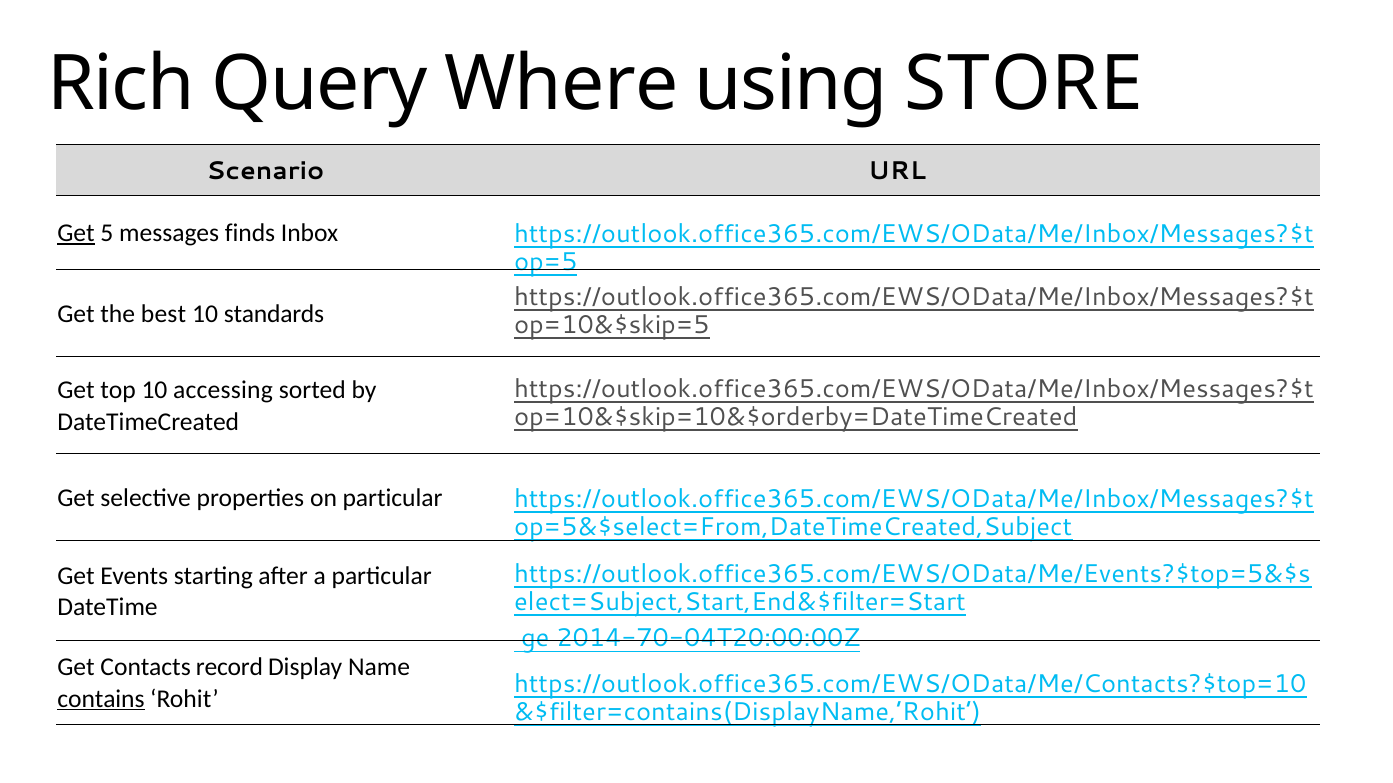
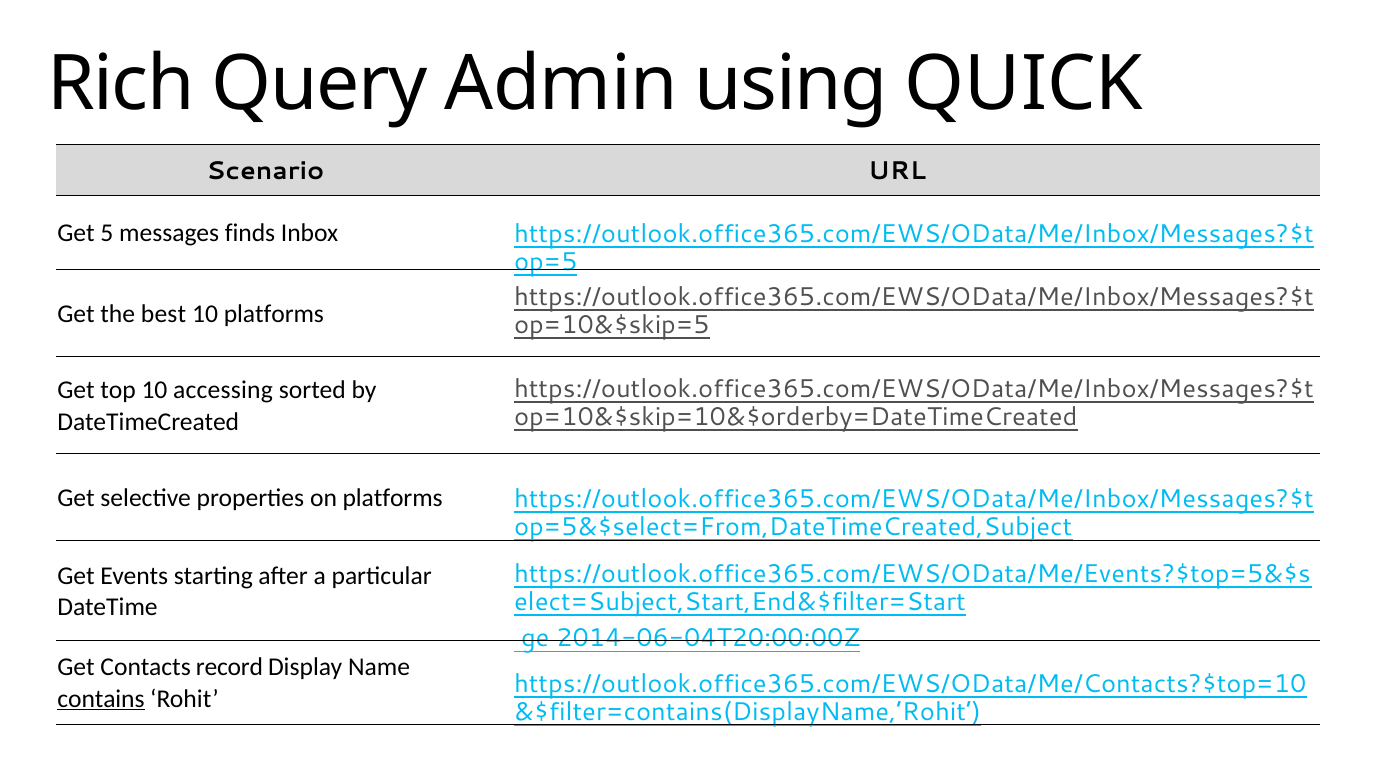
Where: Where -> Admin (561, 84)
STORE: STORE -> QUICK (1024, 84)
Get underline: present -> none (76, 233)
10 standards: standards -> platforms (274, 314)
on particular: particular -> platforms (393, 498)
2014-70-04T20:00:00Z: 2014-70-04T20:00:00Z -> 2014-06-04T20:00:00Z (708, 639)
